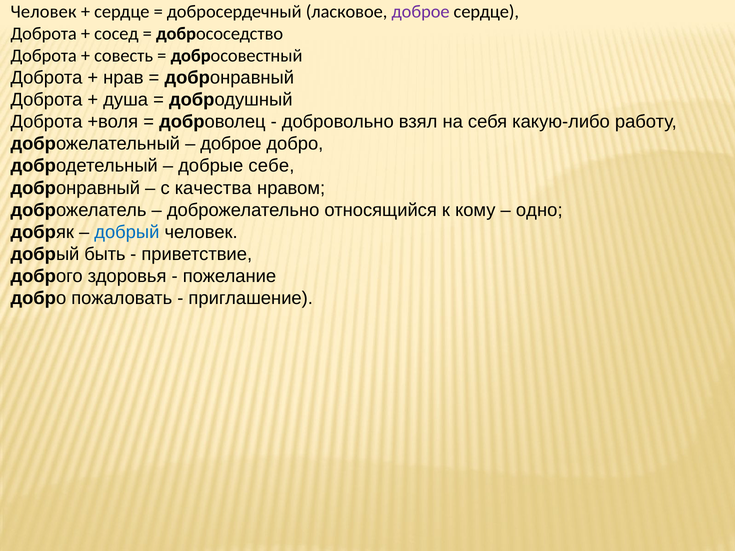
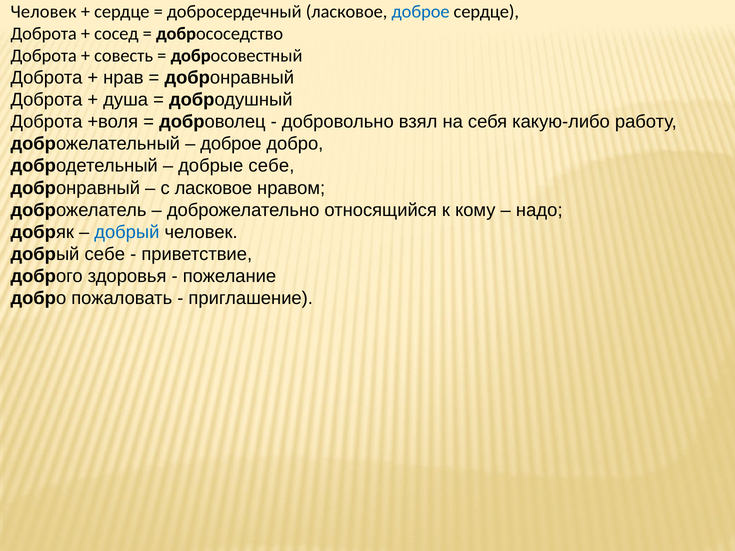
доброе colour: purple -> blue (421, 12)
с качества: качества -> ласковое (213, 188)
одно: одно -> надо (539, 210)
добрый быть: быть -> себе (105, 254)
